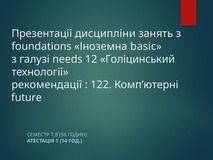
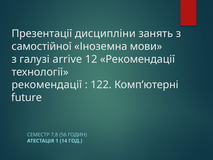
foundations: foundations -> самостійної (42, 46)
basic: basic -> мови (146, 46)
needs: needs -> arrive (67, 59)
12 Голіцинський: Голіцинський -> Рекомендації (138, 59)
